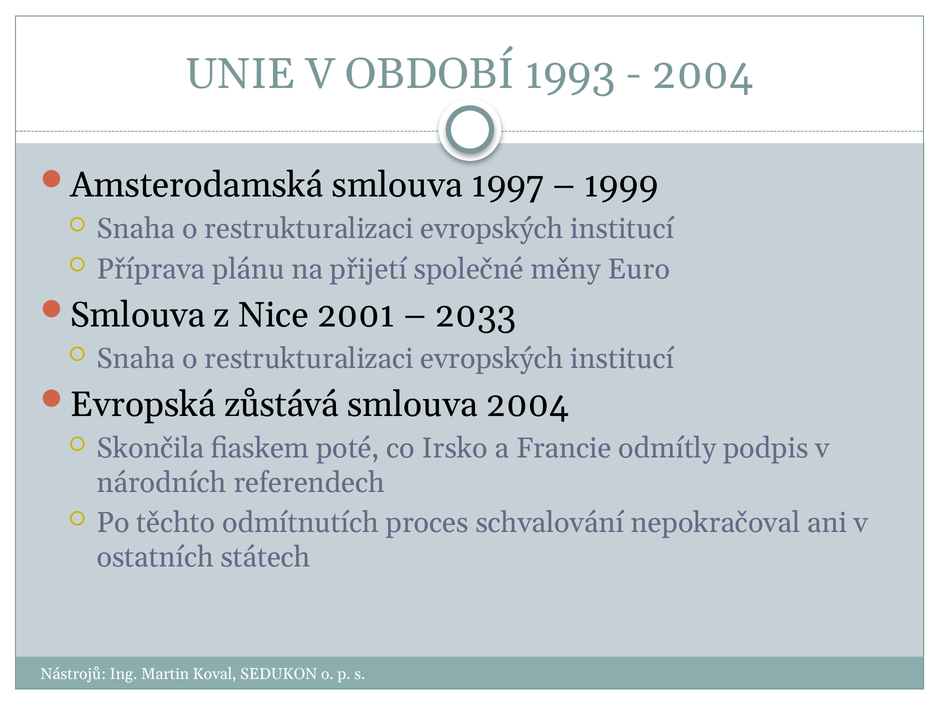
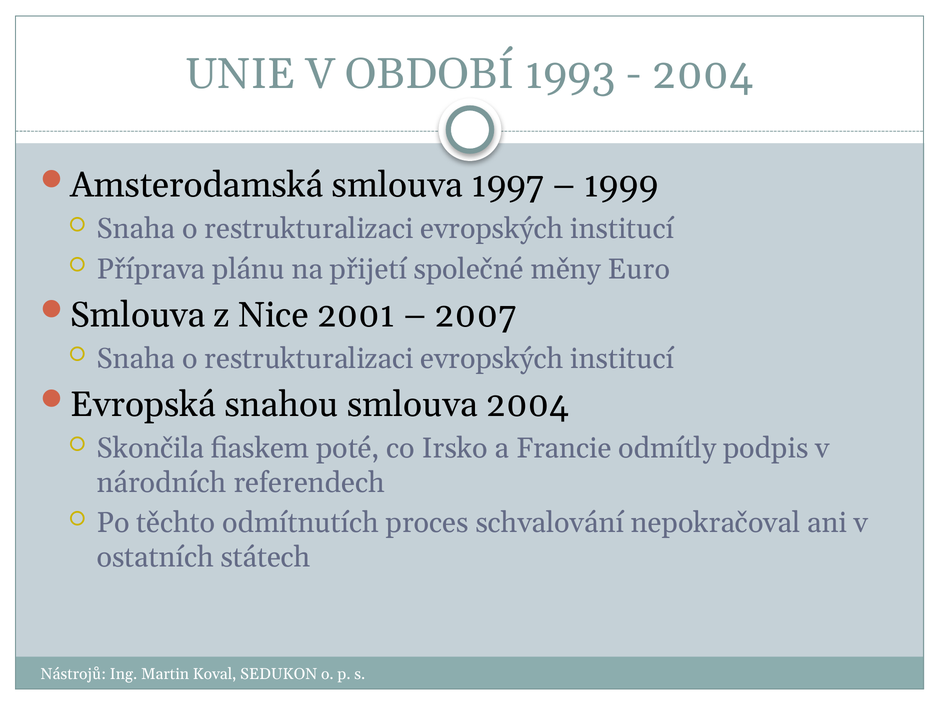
2033: 2033 -> 2007 (476, 315)
zůstává: zůstává -> snahou (282, 405)
